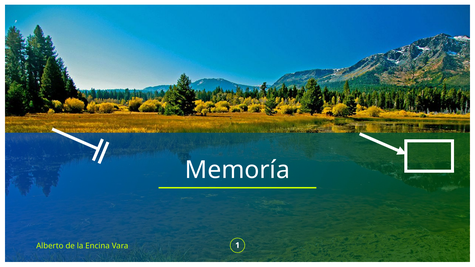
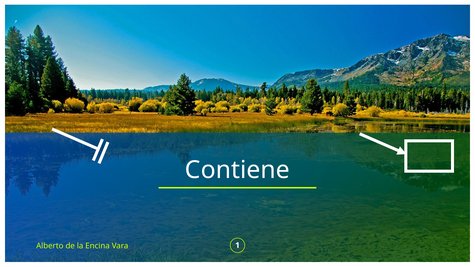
Memoría: Memoría -> Contiene (237, 170)
